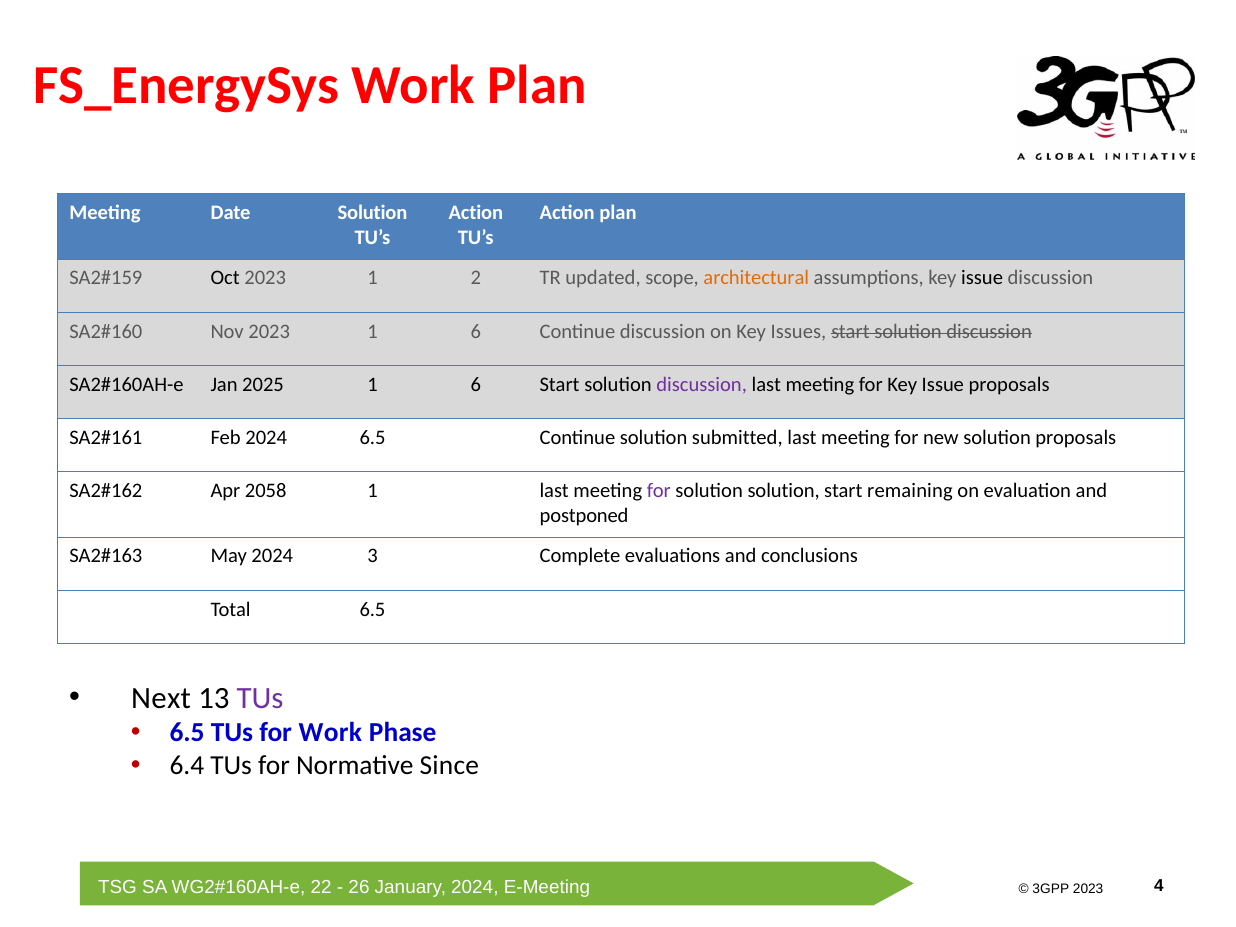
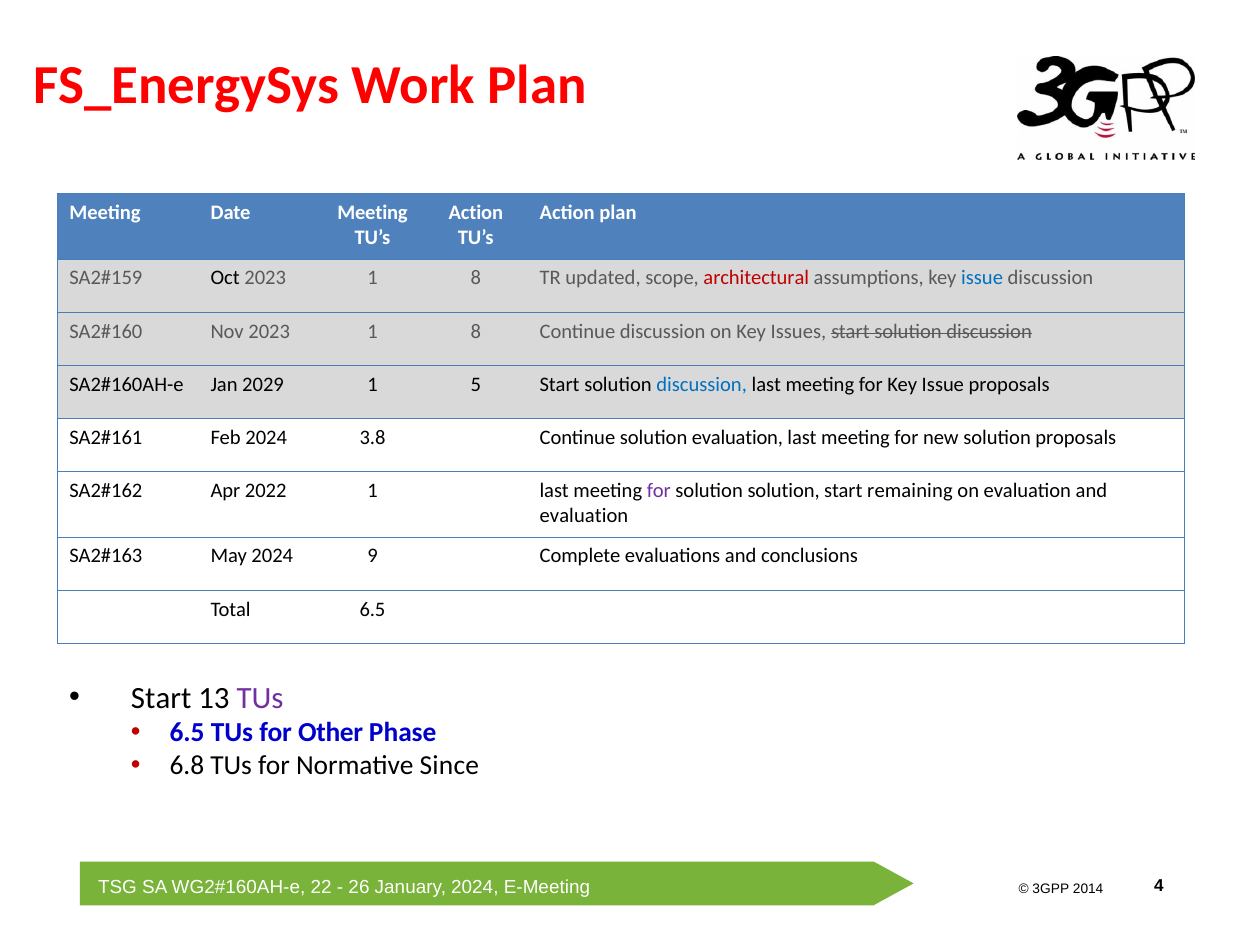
Date Solution: Solution -> Meeting (372, 213)
2: 2 -> 8 (476, 278)
architectural colour: orange -> red (756, 278)
issue colour: black -> blue (982, 278)
Nov 2023 1 6: 6 -> 8 (476, 331)
2025: 2025 -> 2029 (263, 384)
6: 6 -> 5 (476, 384)
discussion colour: purple -> blue (702, 384)
2024 6.5: 6.5 -> 3.8 (372, 437)
solution submitted: submitted -> evaluation (737, 437)
2058: 2058 -> 2022 (266, 491)
postponed: postponed -> evaluation (584, 516)
3: 3 -> 9 (373, 556)
Next: Next -> Start (161, 698)
for Work: Work -> Other (331, 733)
6.4: 6.4 -> 6.8 (187, 766)
2023: 2023 -> 2014 (1088, 889)
